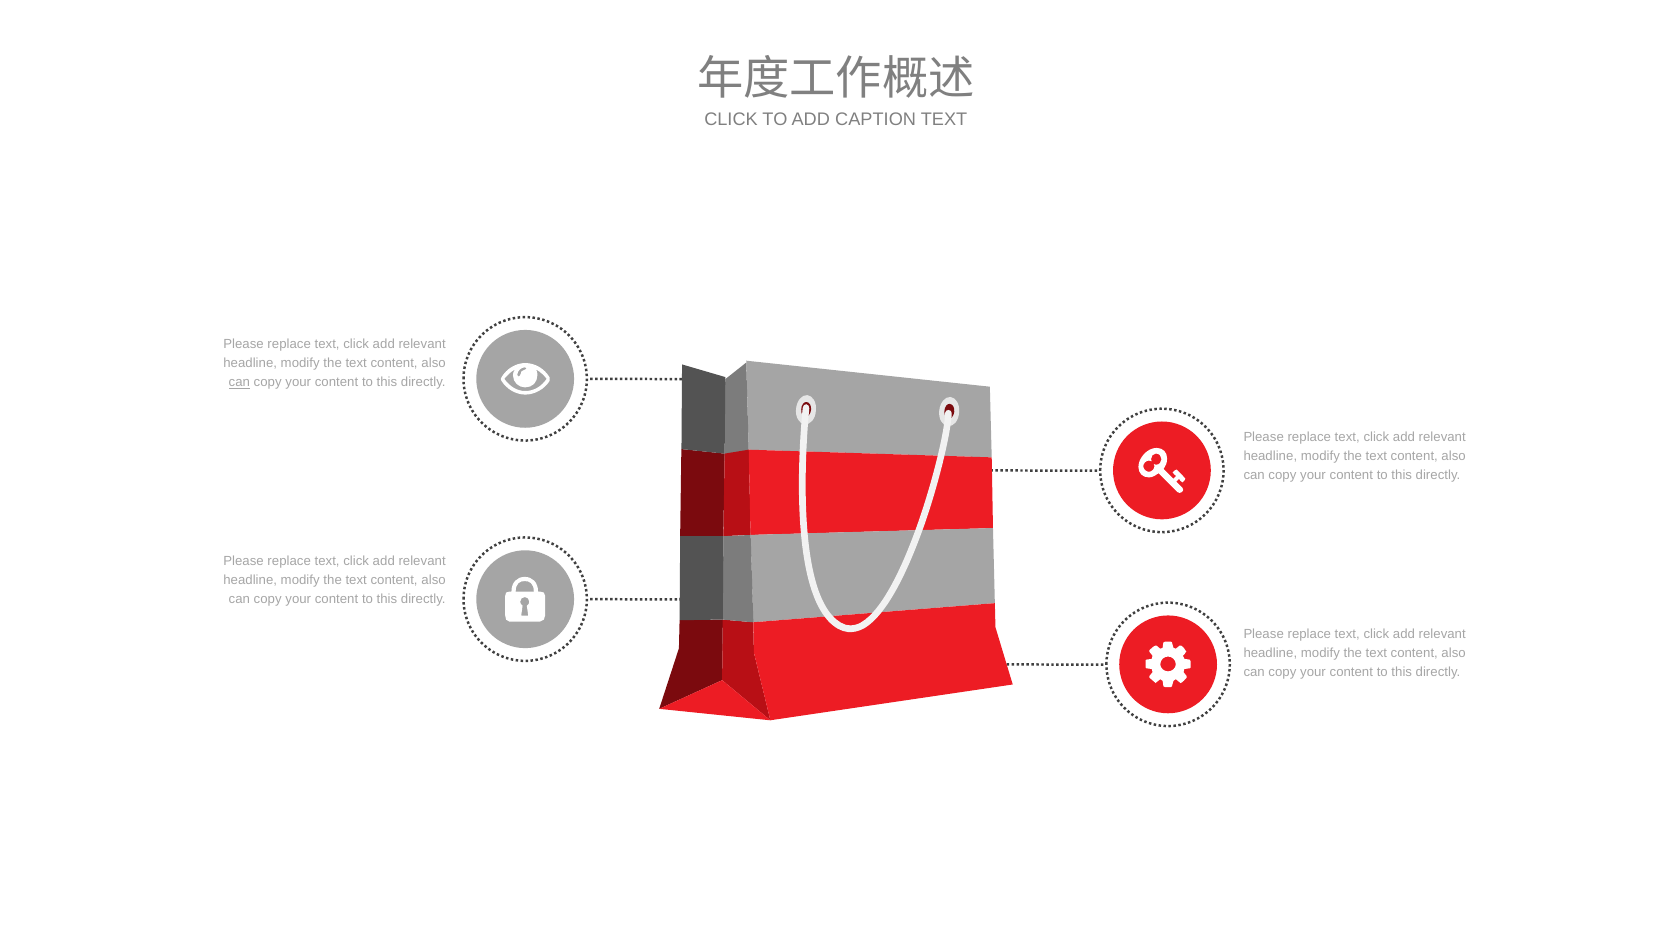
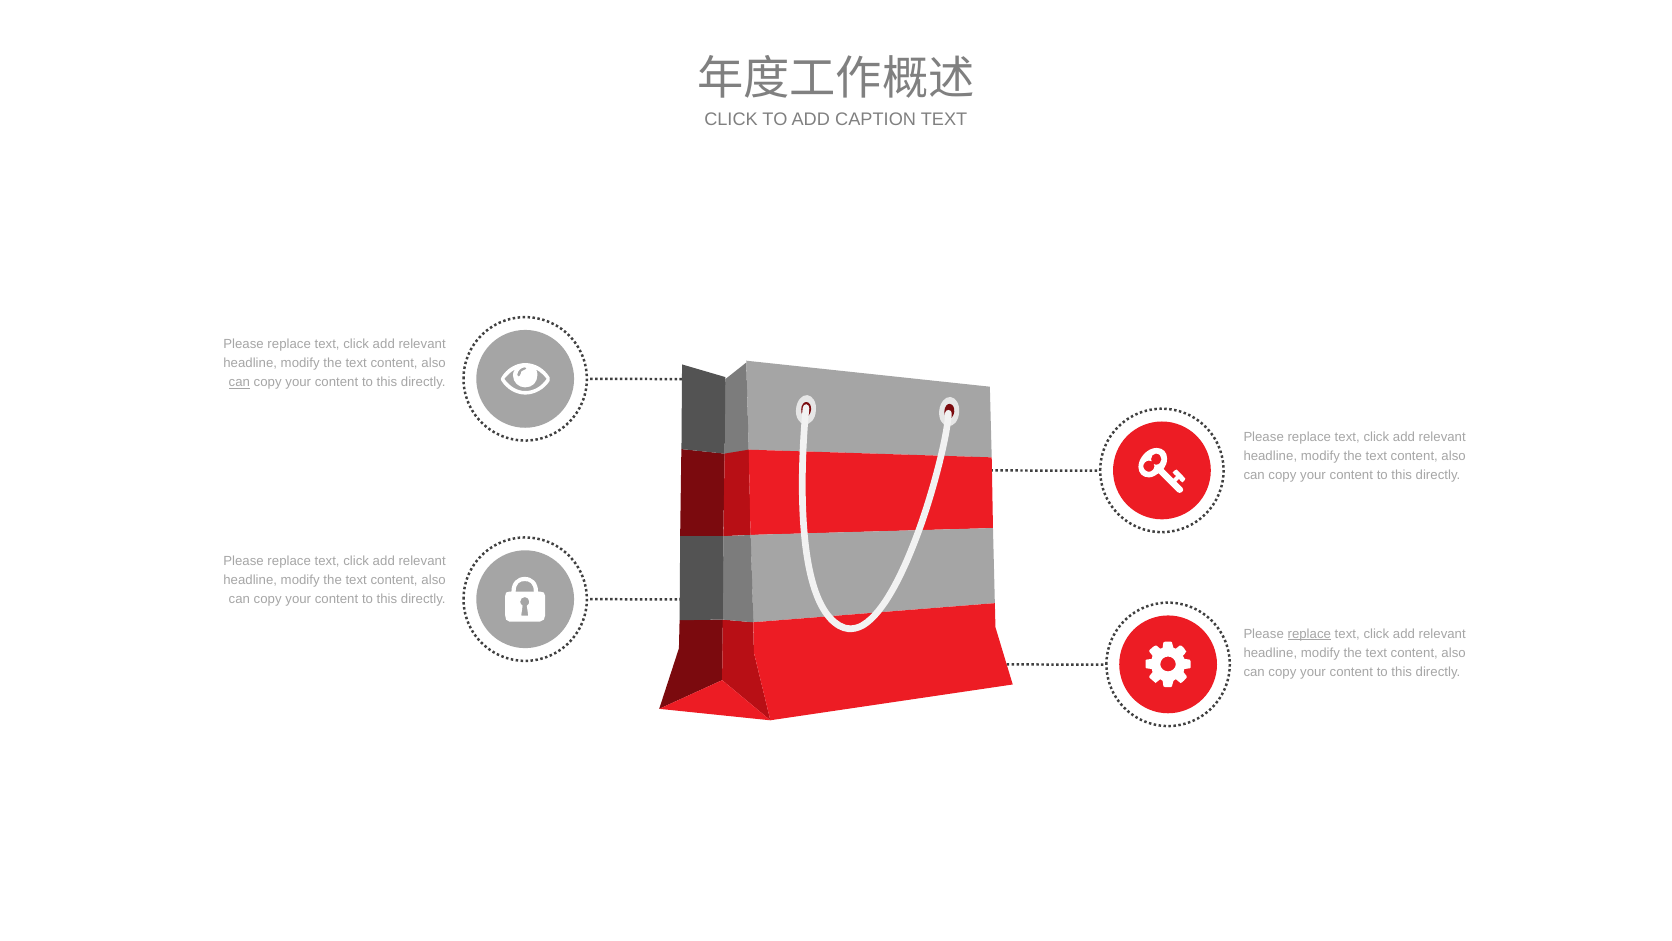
replace underline: none -> present (1309, 633)
